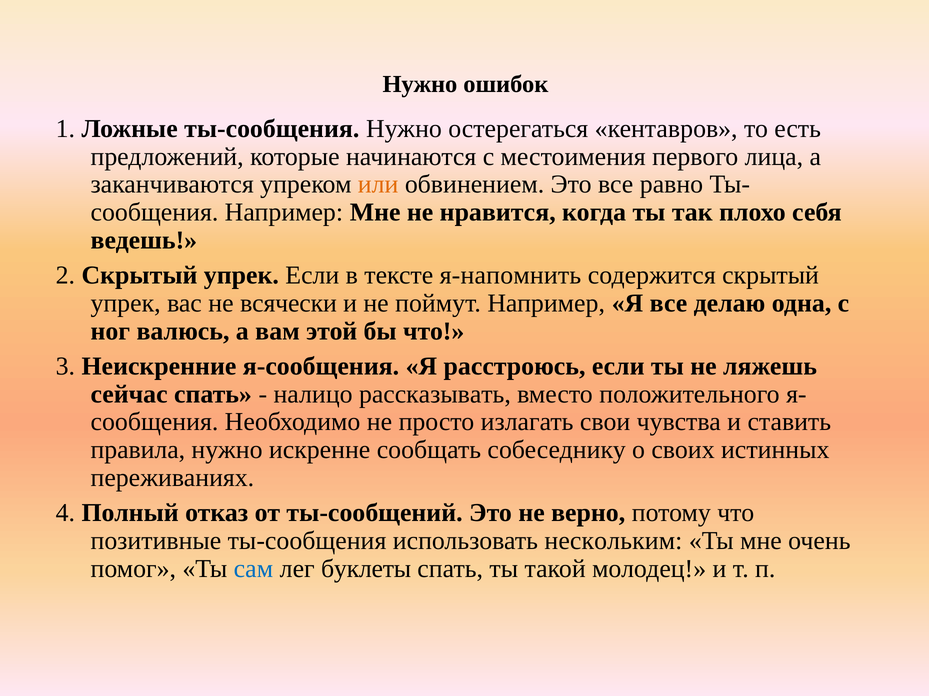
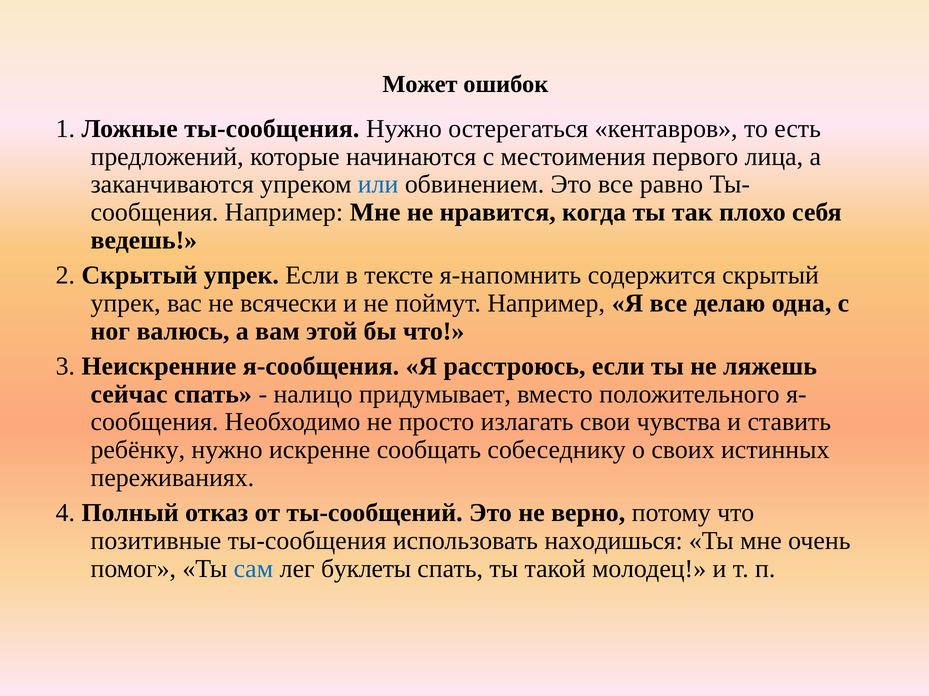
Нужно: Нужно -> Может (420, 84)
или colour: orange -> blue (378, 185)
рассказывать: рассказывать -> придумывает (435, 395)
правила: правила -> ребёнку (138, 450)
нескольким: нескольким -> находишься (614, 541)
